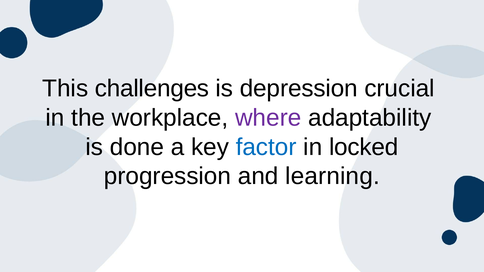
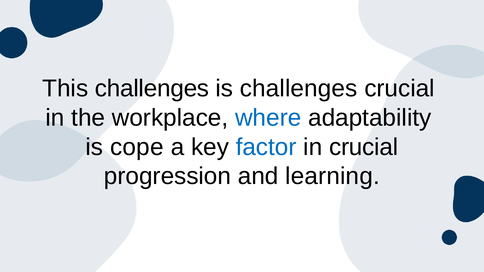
is depression: depression -> challenges (299, 89)
where colour: purple -> blue (268, 118)
done: done -> cope (137, 147)
in locked: locked -> crucial (364, 147)
